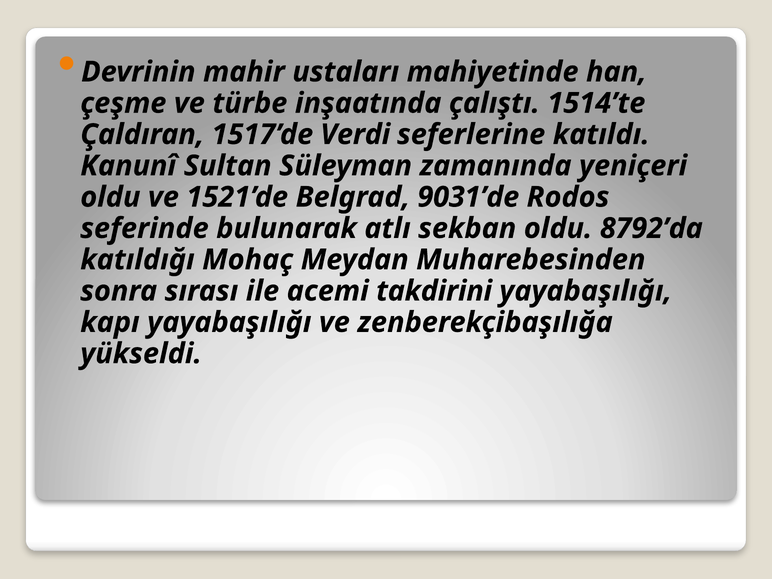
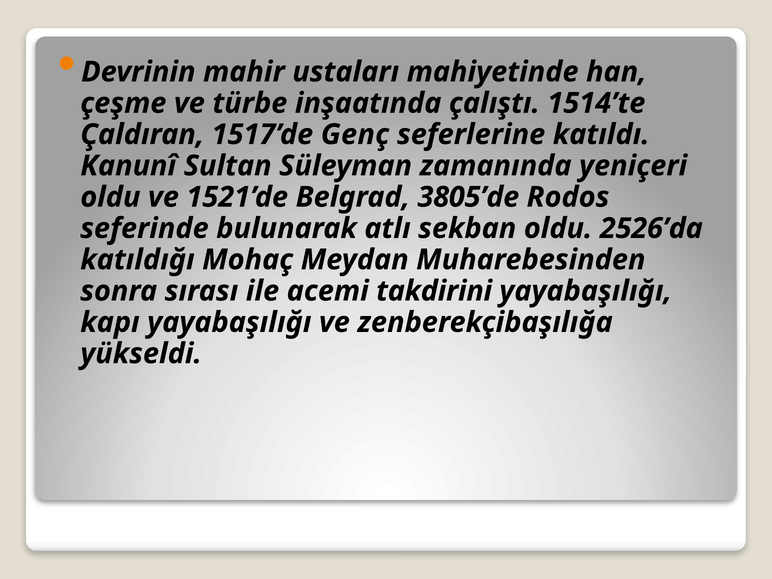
Verdi: Verdi -> Genç (355, 135)
9031’de: 9031’de -> 3805’de (468, 197)
8792’da: 8792’da -> 2526’da (651, 228)
